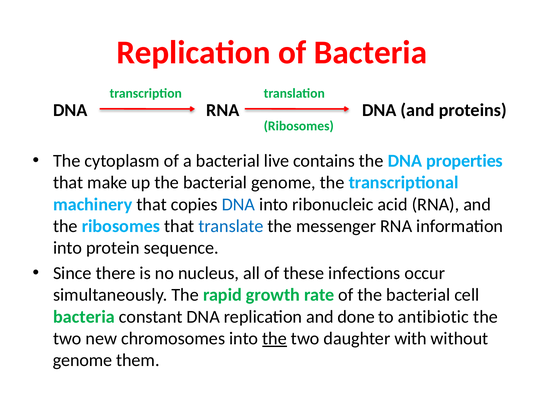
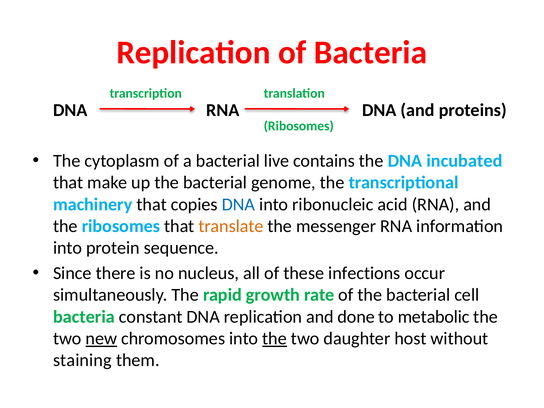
properties: properties -> incubated (464, 161)
translate colour: blue -> orange (231, 226)
antibiotic: antibiotic -> metabolic (434, 317)
new underline: none -> present (101, 339)
with: with -> host (410, 339)
genome: genome -> staining (82, 360)
